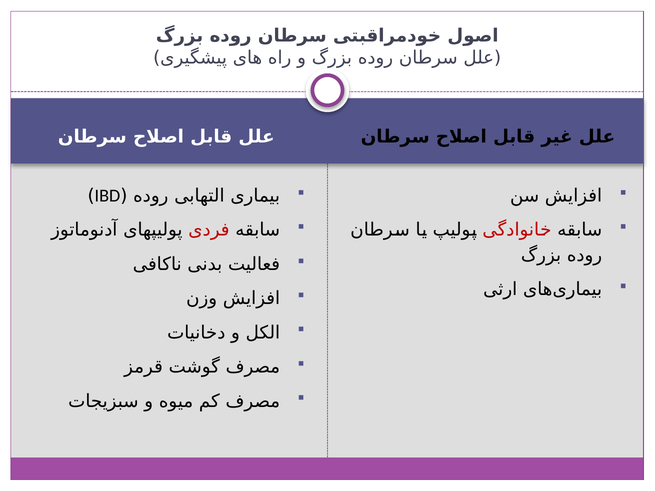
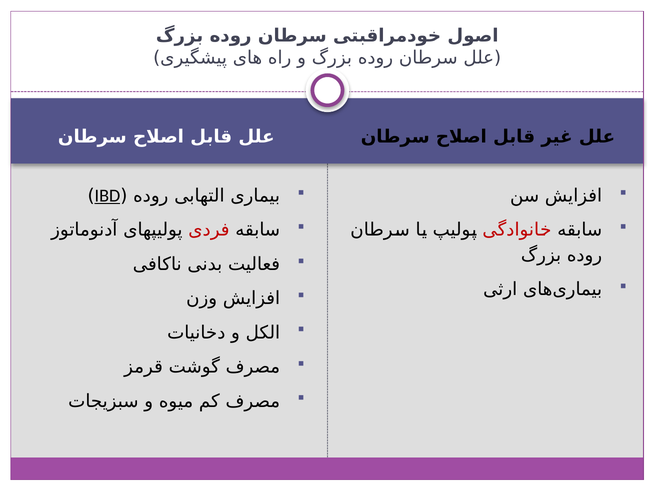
IBD underline: none -> present (107, 196)
